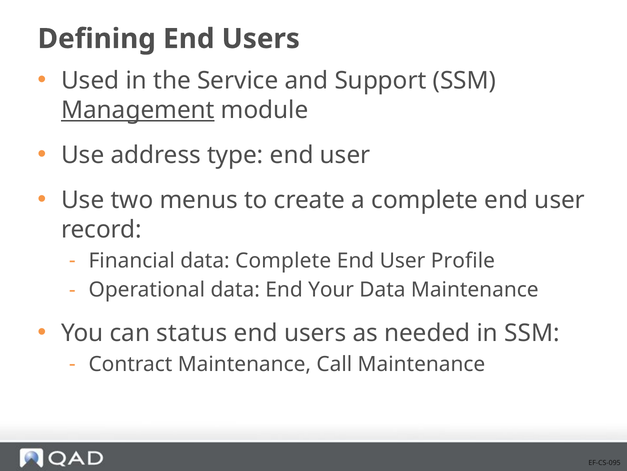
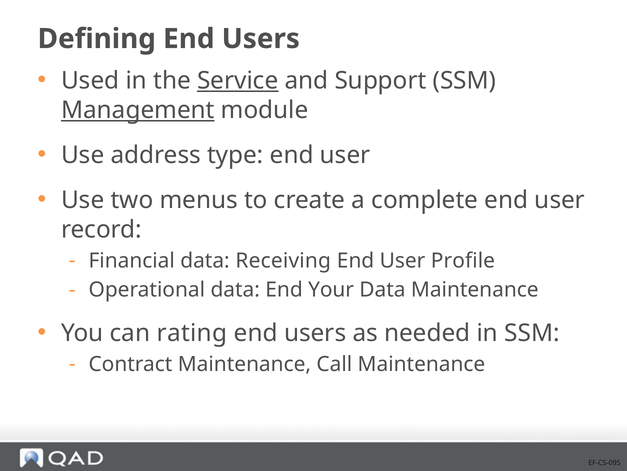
Service underline: none -> present (238, 81)
data Complete: Complete -> Receiving (283, 260)
status: status -> rating (192, 333)
